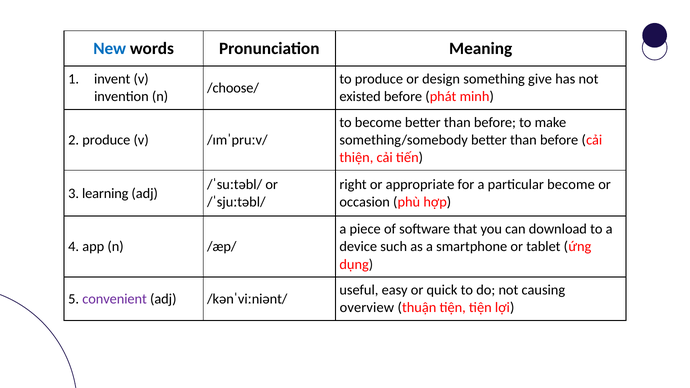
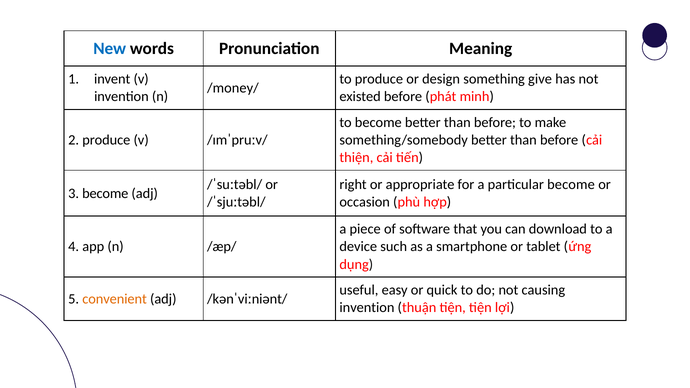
/choose/: /choose/ -> /money/ (233, 88)
3 learning: learning -> become (105, 193)
convenient colour: purple -> orange (115, 299)
overview: overview -> invention (367, 308)
